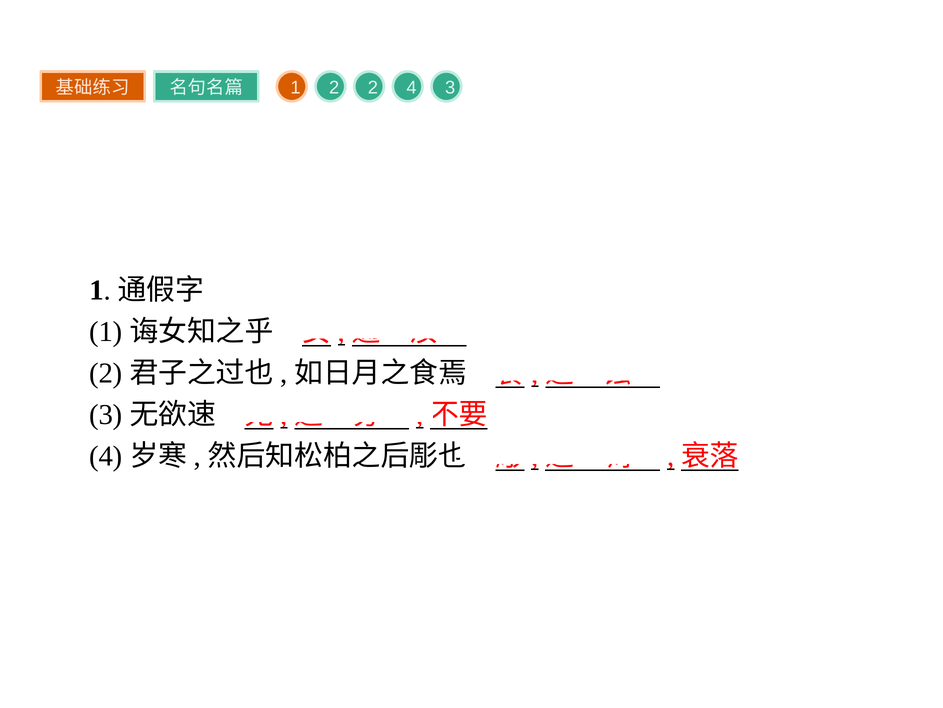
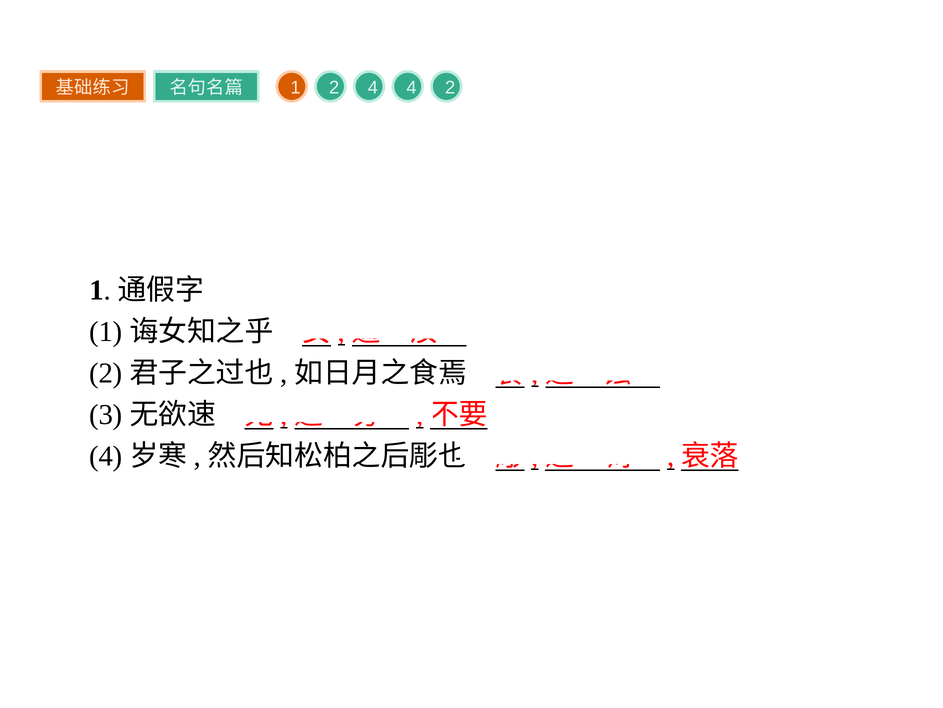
2 2: 2 -> 4 (373, 88)
4 3: 3 -> 2 (450, 88)
